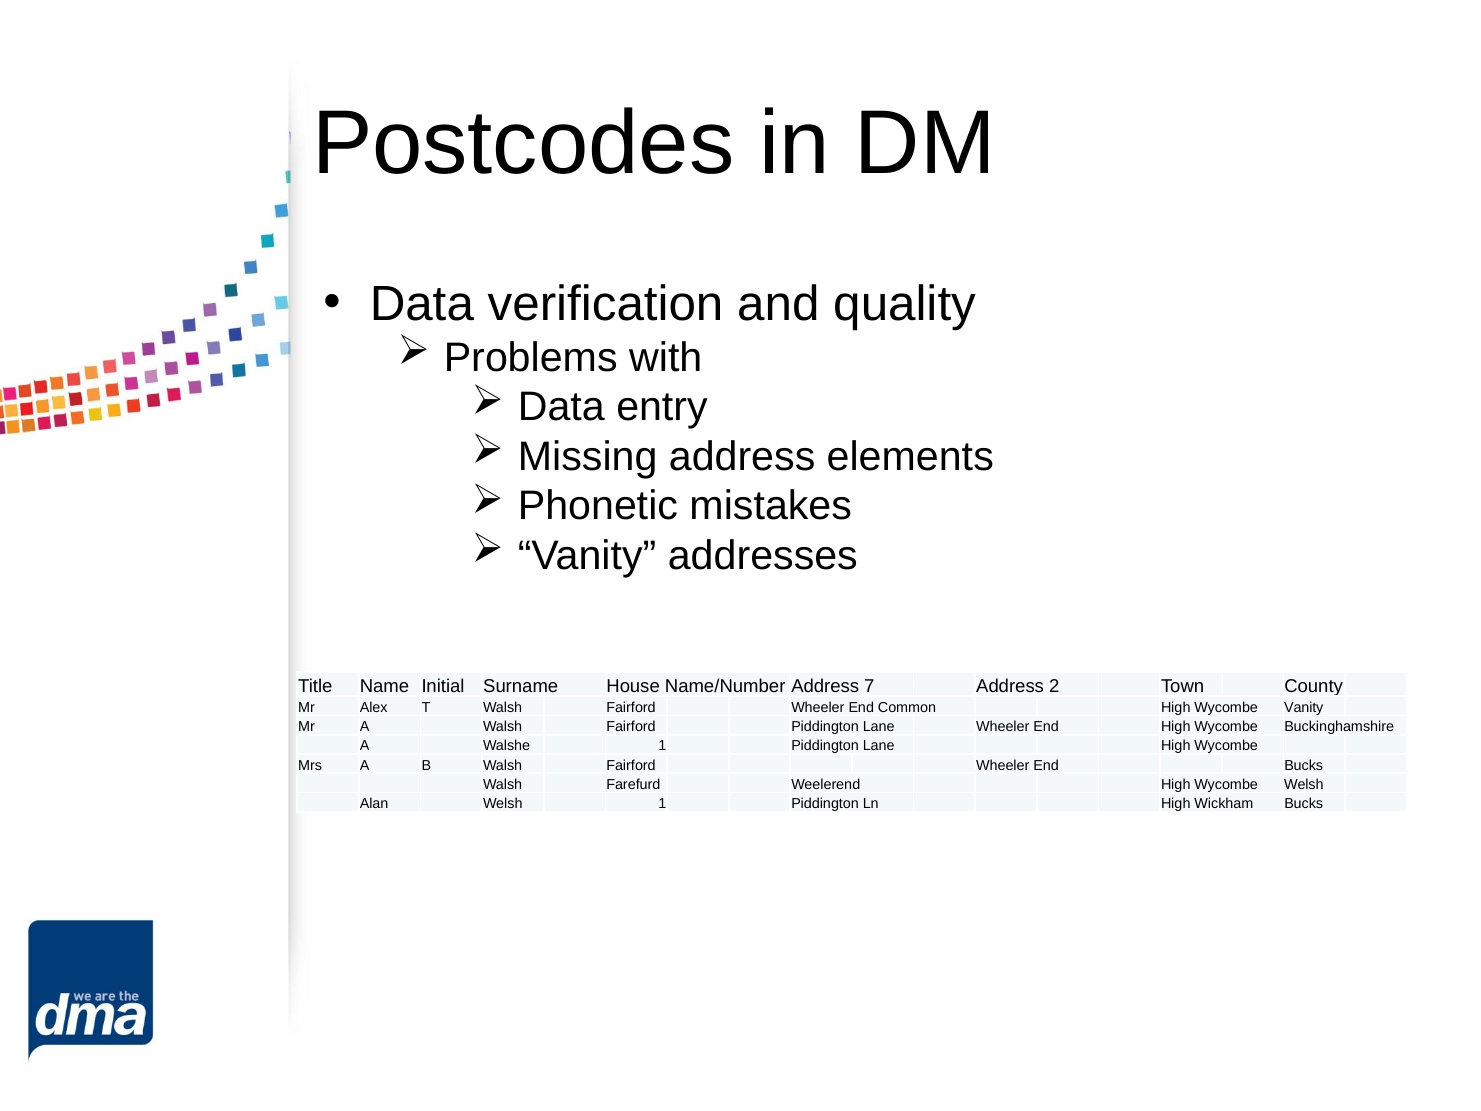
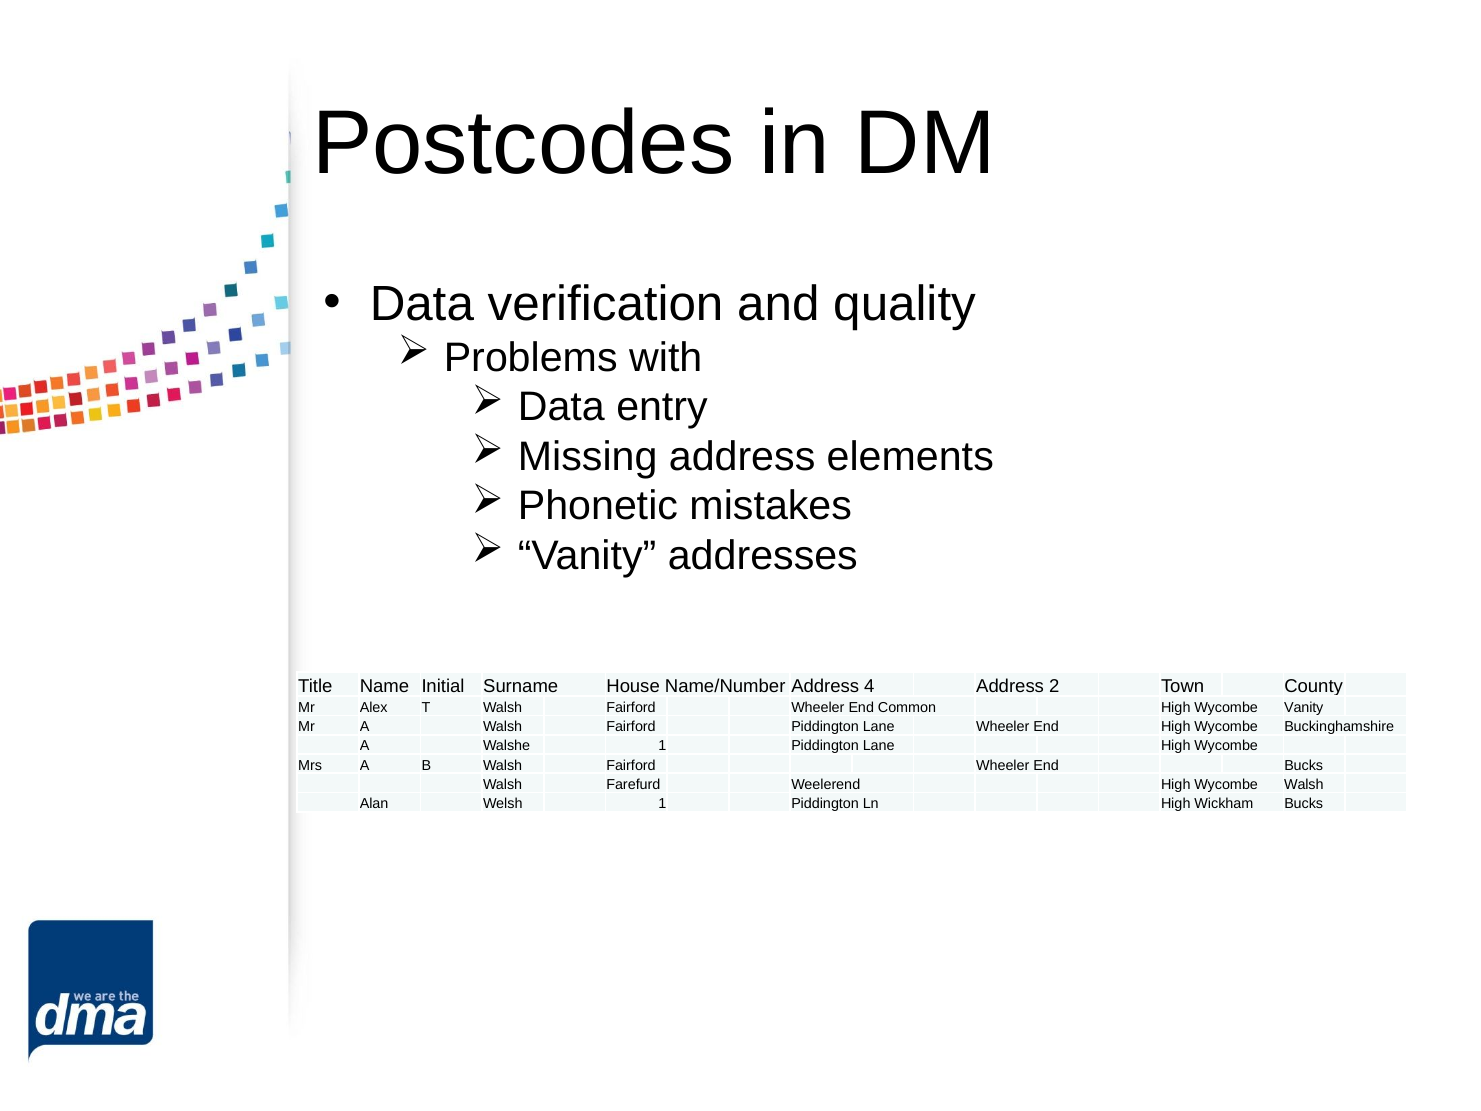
7: 7 -> 4 (869, 686)
Wycombe Welsh: Welsh -> Walsh (1304, 785)
